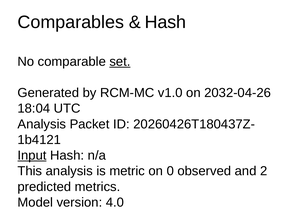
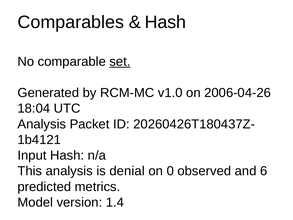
2032-04-26: 2032-04-26 -> 2006-04-26 (238, 93)
Input underline: present -> none (32, 155)
metric: metric -> denial (127, 171)
2: 2 -> 6 (264, 171)
4.0: 4.0 -> 1.4 (115, 202)
